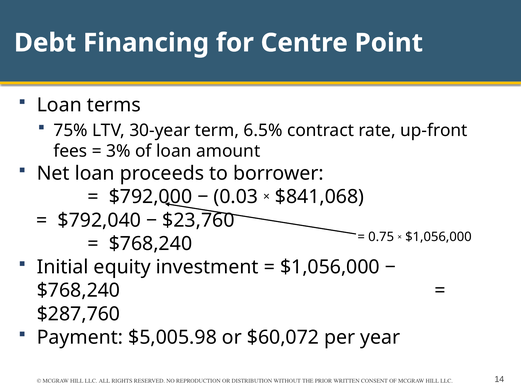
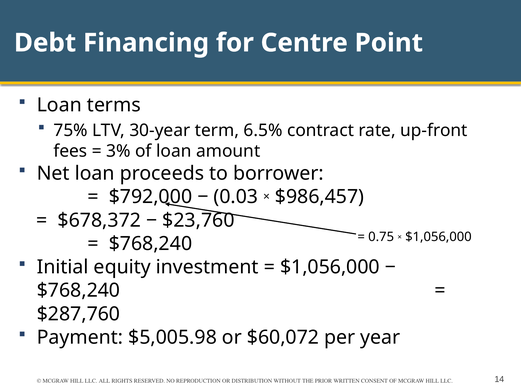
$841,068: $841,068 -> $986,457 (320, 197)
$792,040: $792,040 -> $678,372 (99, 221)
